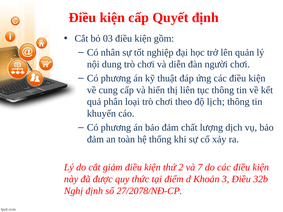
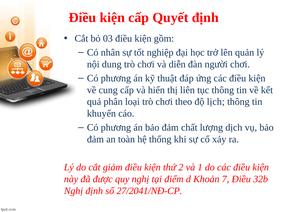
7: 7 -> 1 (200, 167)
quy thức: thức -> nghị (140, 179)
3: 3 -> 7 (226, 179)
27/2078/NĐ-CP: 27/2078/NĐ-CP -> 27/2041/NĐ-CP (149, 191)
